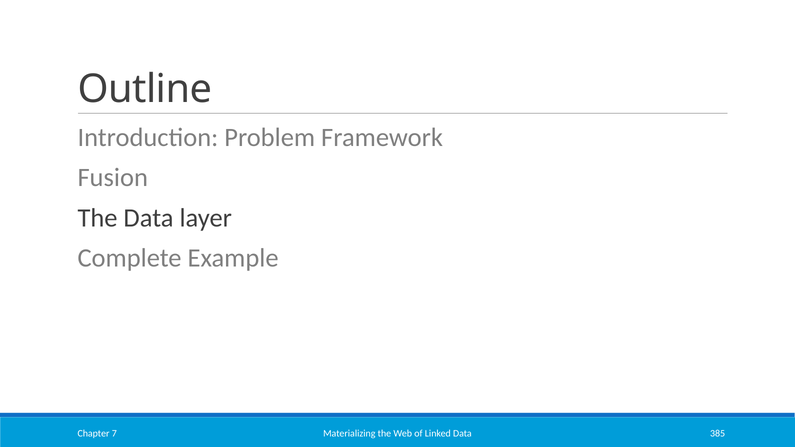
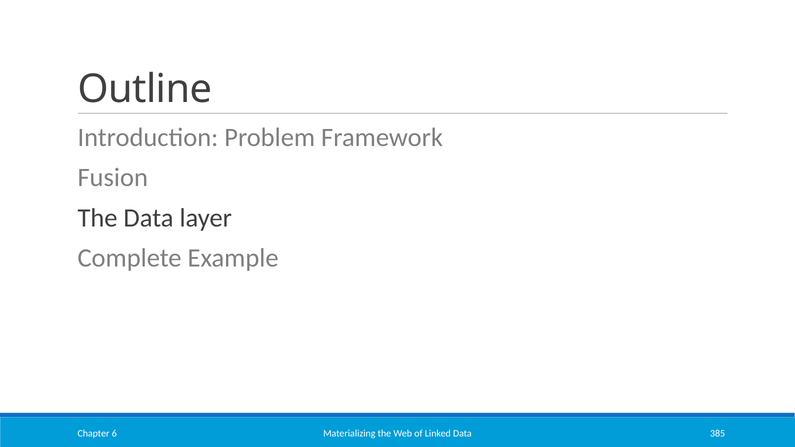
7: 7 -> 6 (114, 434)
